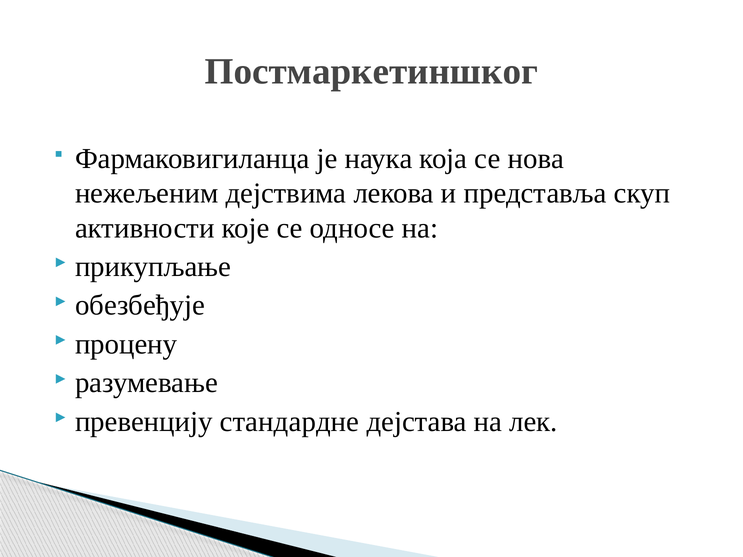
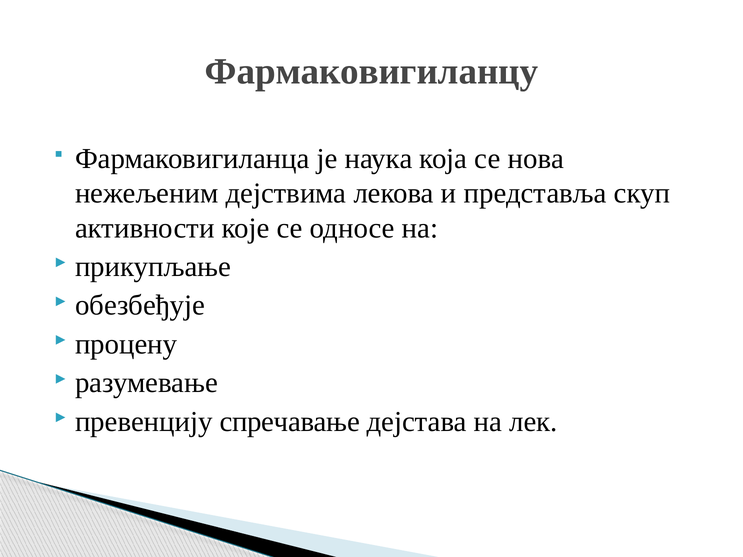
Постмаркетиншког: Постмаркетиншког -> Фармаковигиланцу (372, 71)
стандардне: стандардне -> спречавање (290, 422)
